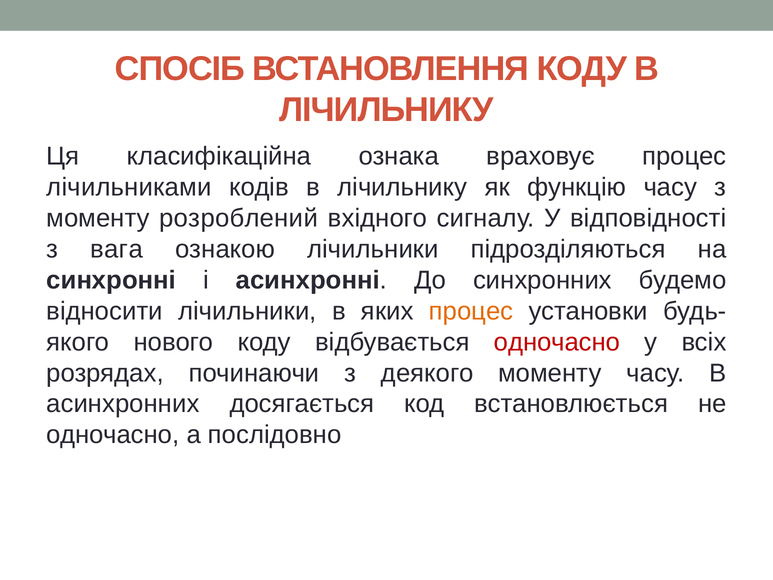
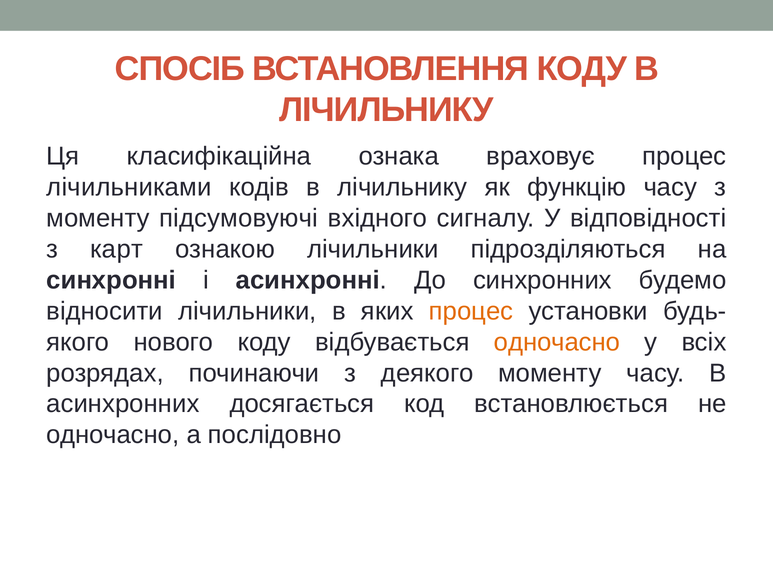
розроблений: розроблений -> підсумовуючі (239, 218)
вага: вага -> карт (117, 249)
одночасно colour: red -> orange (557, 342)
